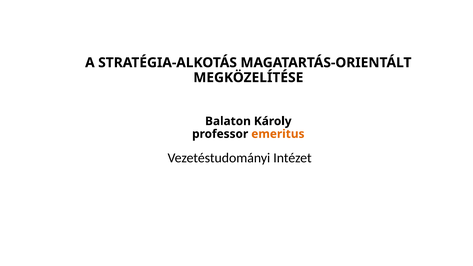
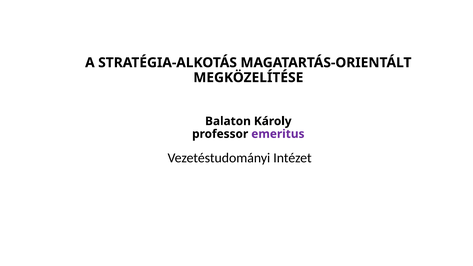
emeritus colour: orange -> purple (278, 134)
